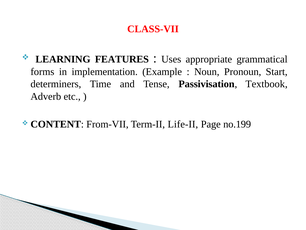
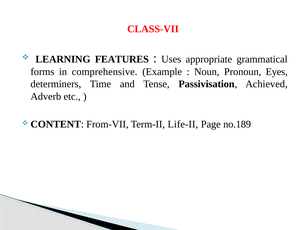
implementation: implementation -> comprehensive (105, 72)
Start: Start -> Eyes (277, 72)
Textbook: Textbook -> Achieved (267, 84)
no.199: no.199 -> no.189 (237, 124)
